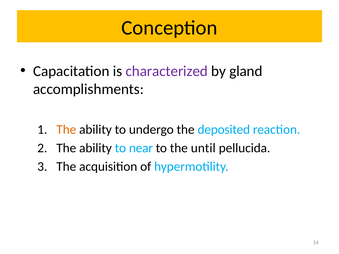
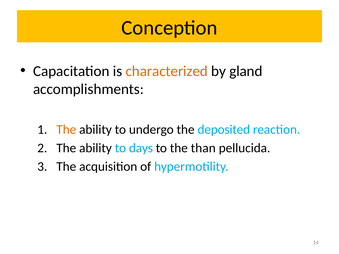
characterized colour: purple -> orange (167, 71)
near: near -> days (141, 148)
until: until -> than (203, 148)
